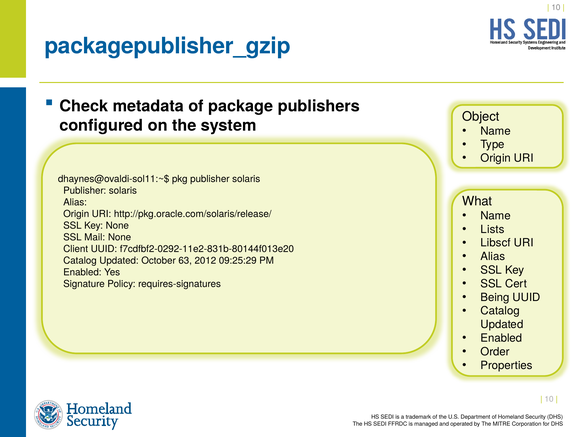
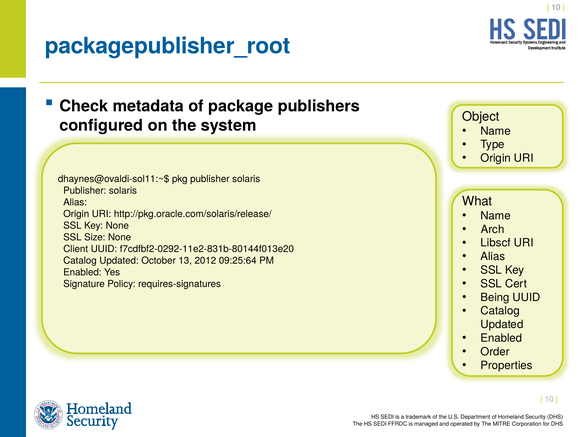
packagepublisher_gzip: packagepublisher_gzip -> packagepublisher_root (167, 46)
Lists: Lists -> Arch (493, 229)
Mail: Mail -> Size (95, 238)
63: 63 -> 13 (185, 261)
09:25:29: 09:25:29 -> 09:25:64 (238, 261)
